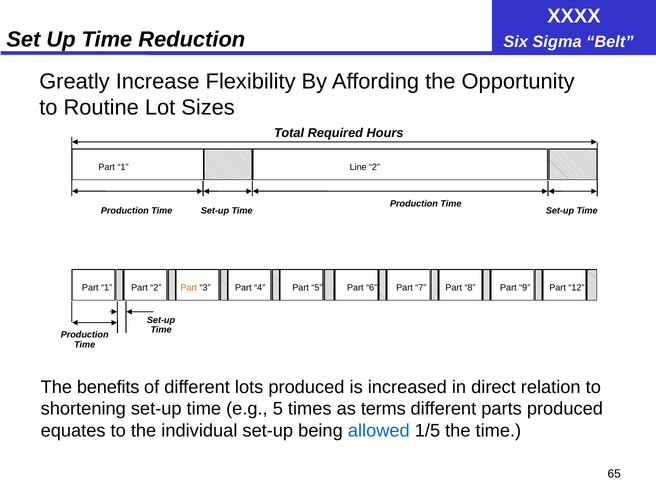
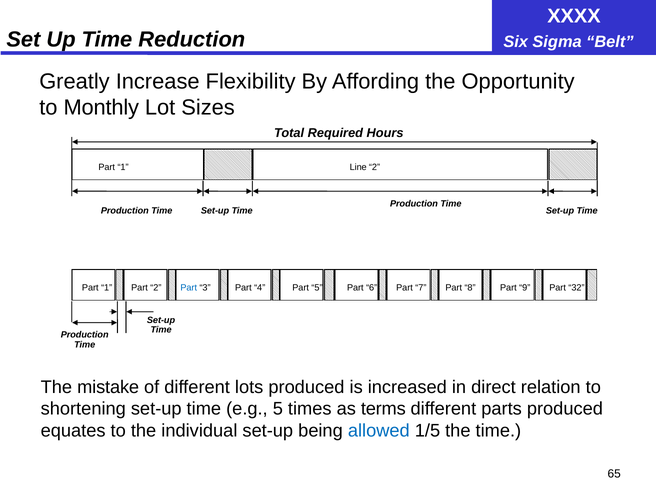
Routine: Routine -> Monthly (101, 108)
Part colour: orange -> blue (189, 288)
12: 12 -> 32 (576, 288)
benefits: benefits -> mistake (108, 387)
